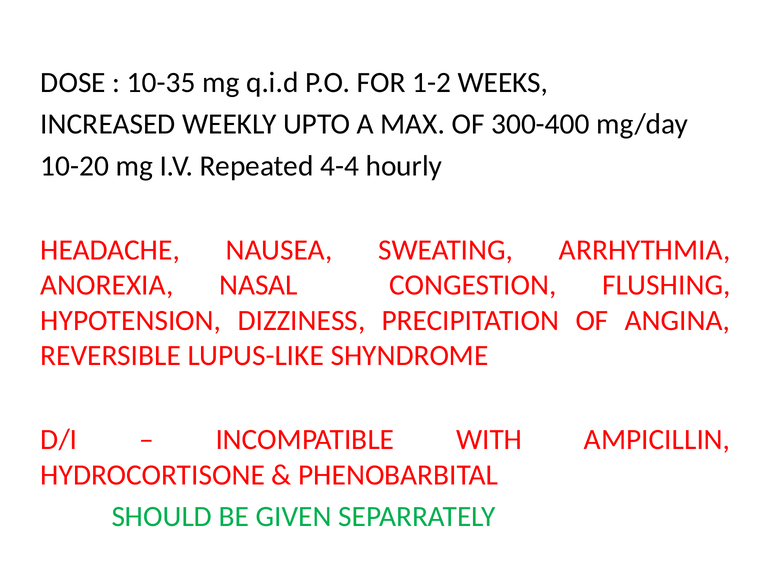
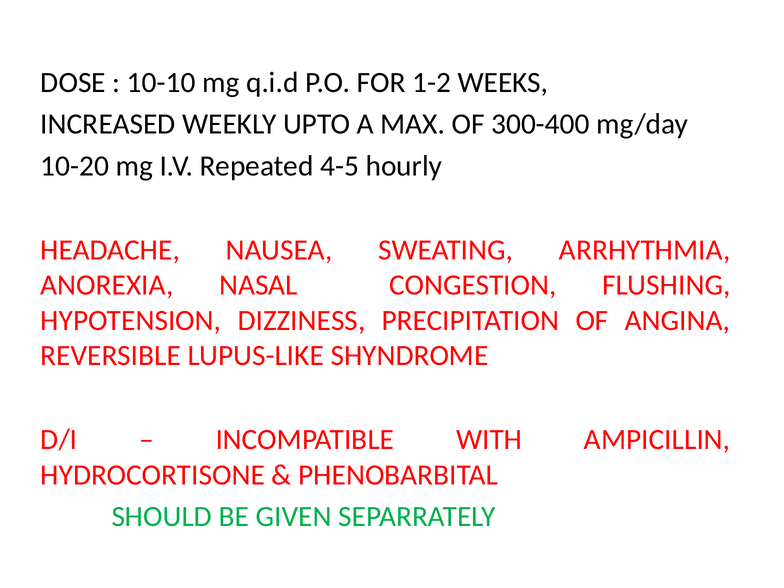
10-35: 10-35 -> 10-10 (161, 82)
4-4: 4-4 -> 4-5 (340, 166)
